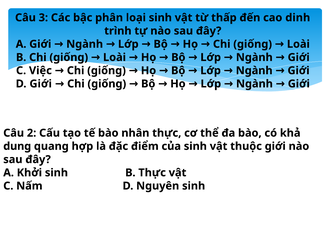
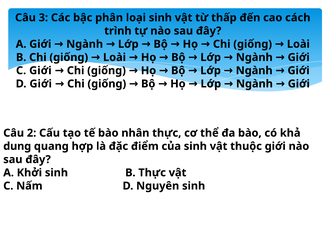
dinh: dinh -> cách (298, 18)
C Việc: Việc -> Giới (40, 70)
